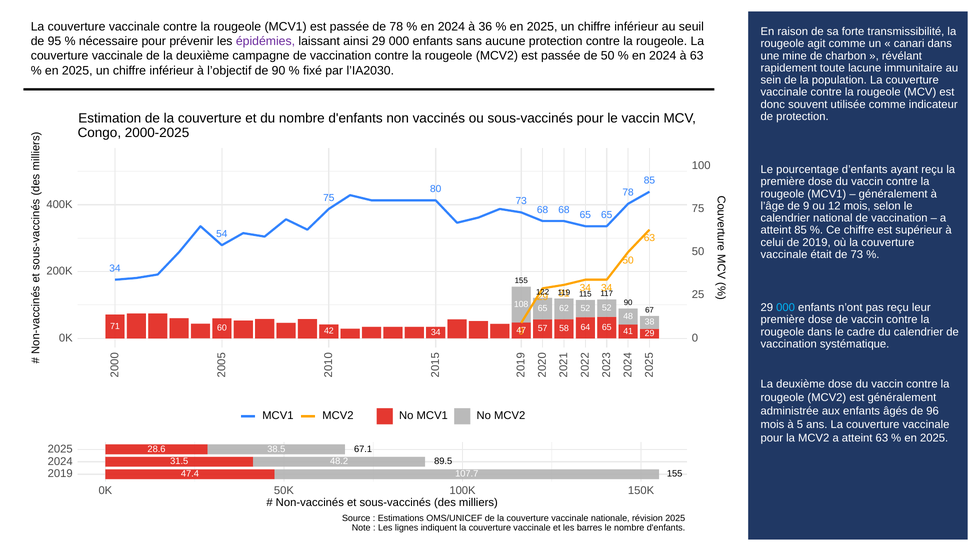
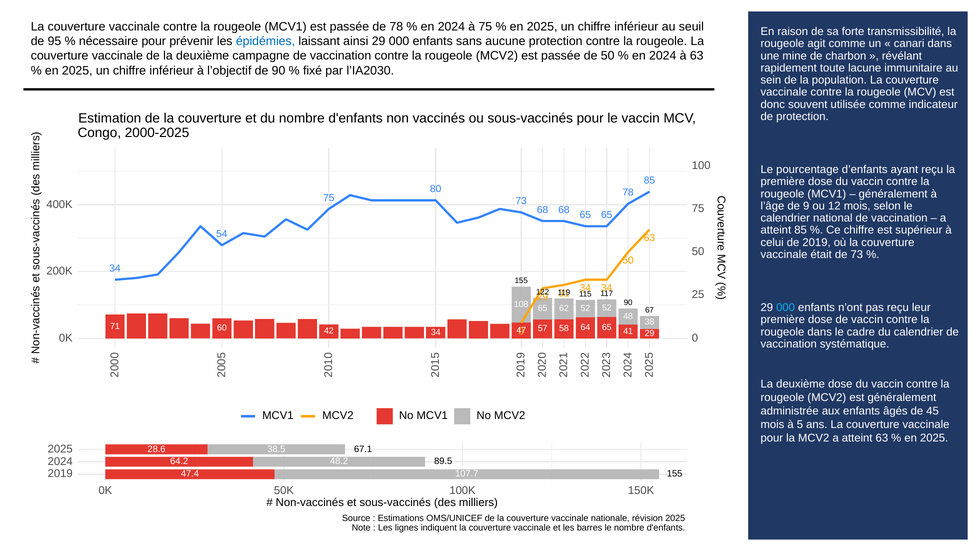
à 36: 36 -> 75 (485, 27)
épidémies colour: purple -> blue (265, 41)
96: 96 -> 45 (933, 411)
31.5: 31.5 -> 64.2 (179, 462)
